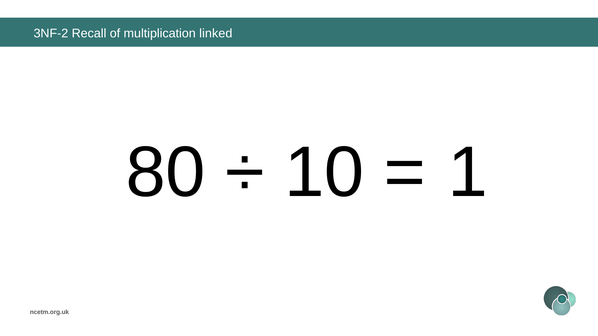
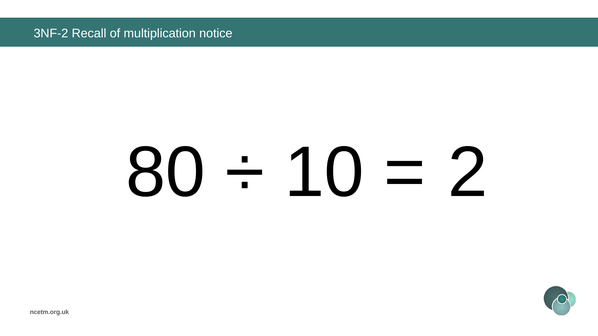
linked: linked -> notice (216, 33)
1: 1 -> 2 (468, 173)
